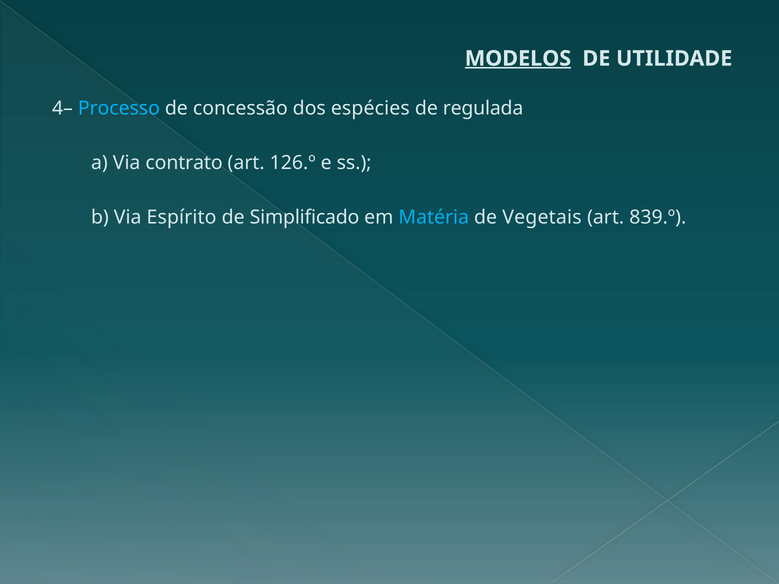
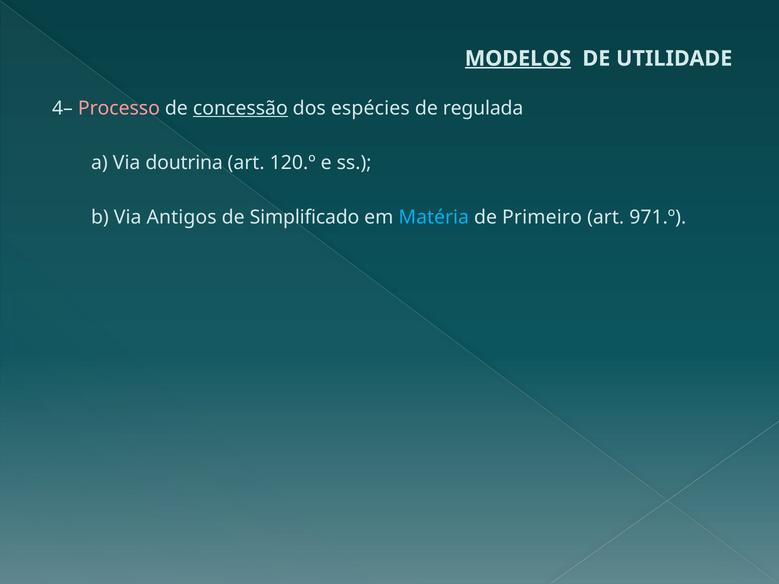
Processo colour: light blue -> pink (119, 108)
concessão underline: none -> present (240, 108)
contrato: contrato -> doutrina (184, 163)
126.º: 126.º -> 120.º (293, 163)
Espírito: Espírito -> Antigos (182, 217)
Vegetais: Vegetais -> Primeiro (542, 217)
839.º: 839.º -> 971.º (658, 217)
